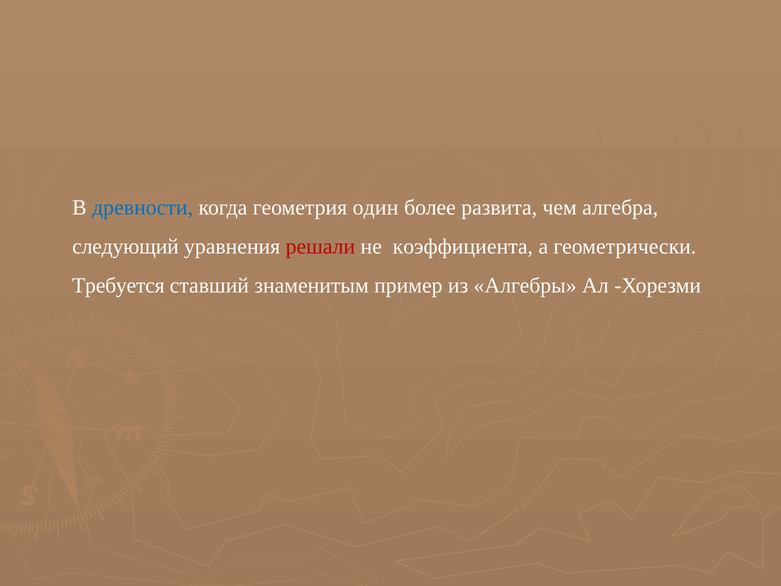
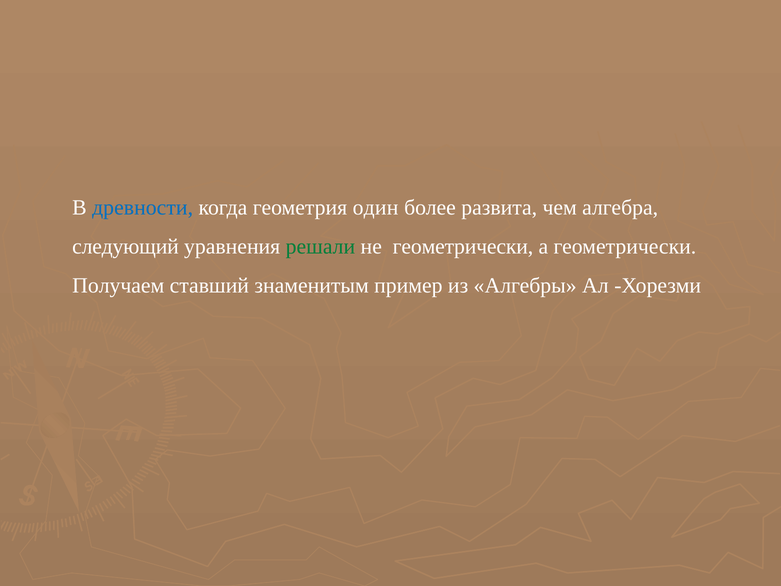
решали colour: red -> green (320, 246)
не коэффициента: коэффициента -> геометрически (463, 246)
Требуется: Требуется -> Получаем (118, 285)
